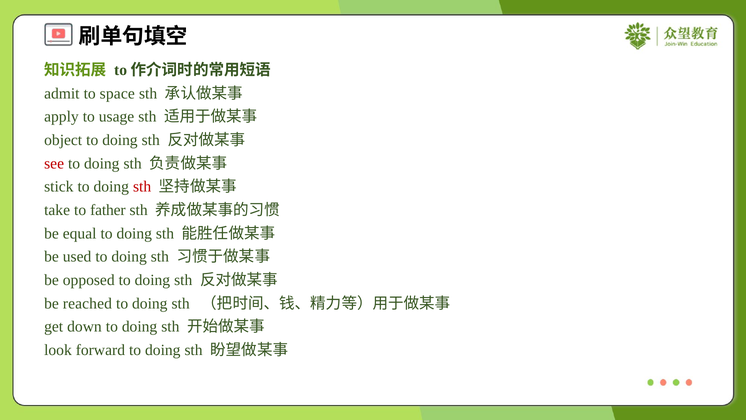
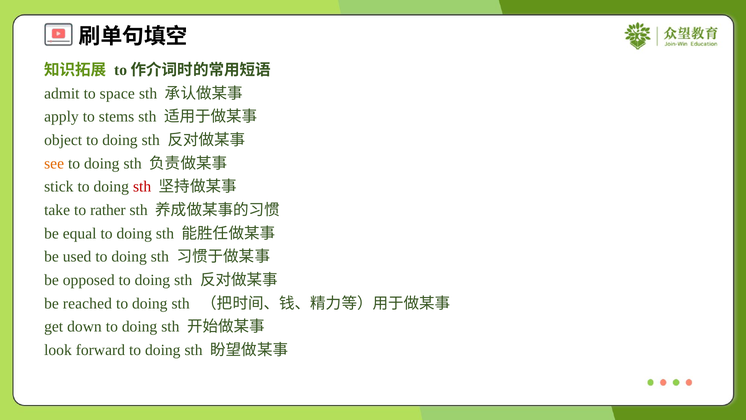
usage: usage -> stems (117, 117)
see colour: red -> orange (54, 163)
father: father -> rather (108, 210)
